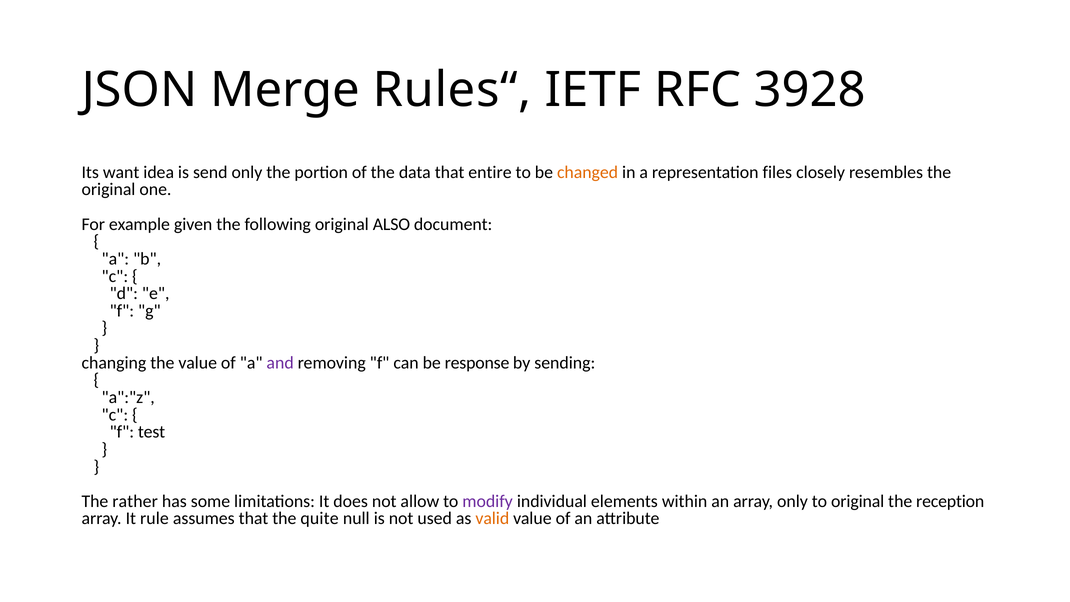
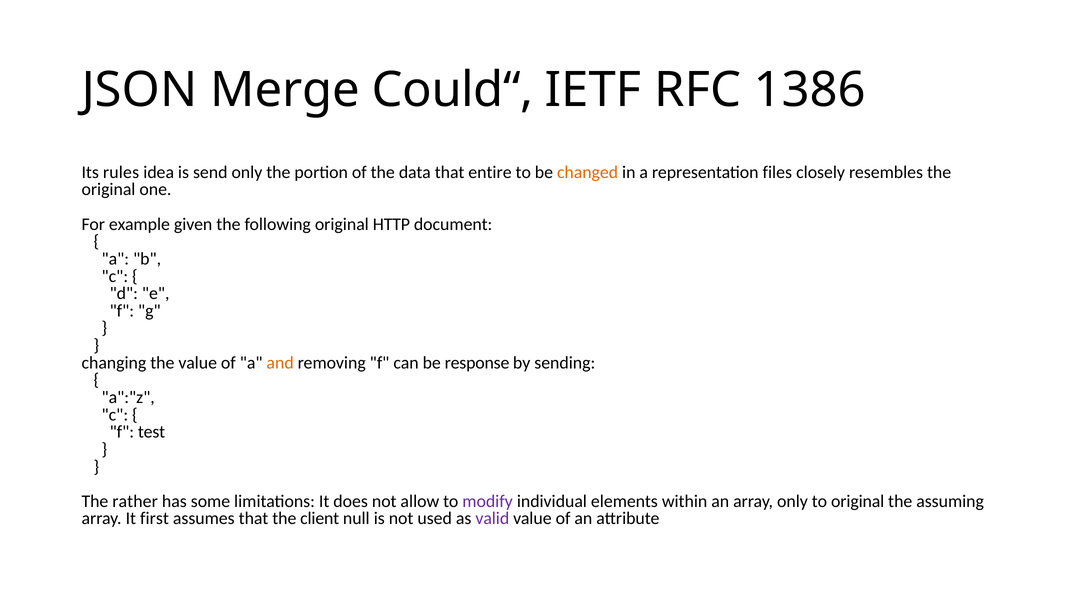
Rules“: Rules“ -> Could“ (453, 90)
3928: 3928 -> 1386 (810, 90)
want: want -> rules (121, 172)
ALSO: ALSO -> HTTP (391, 224)
and colour: purple -> orange (280, 363)
reception: reception -> assuming (950, 501)
rule: rule -> first (154, 518)
quite: quite -> client (320, 518)
valid colour: orange -> purple (492, 518)
